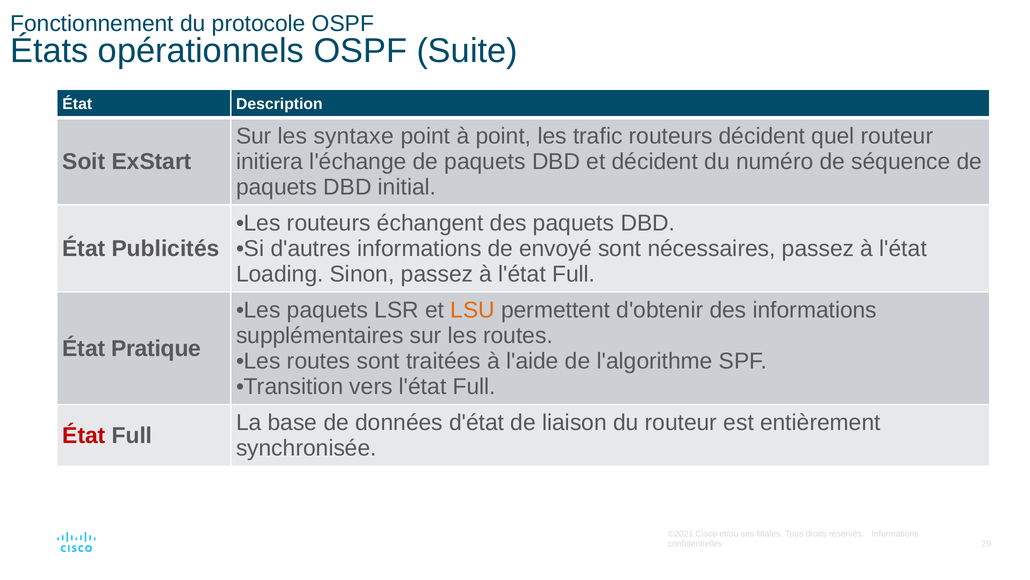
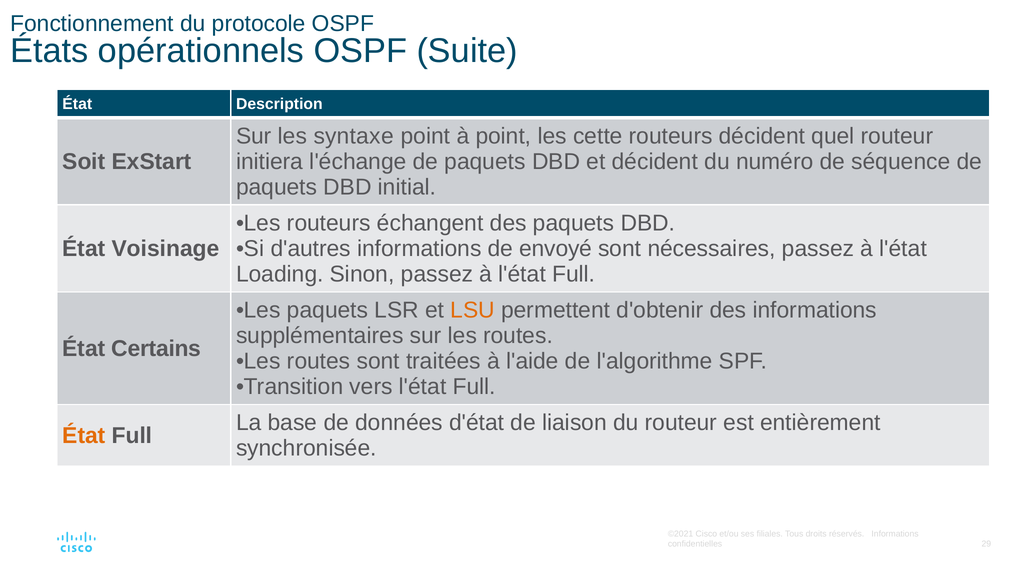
trafic: trafic -> cette (598, 136)
Publicités: Publicités -> Voisinage (166, 248)
Pratique: Pratique -> Certains (156, 348)
État colour: red -> orange (84, 435)
